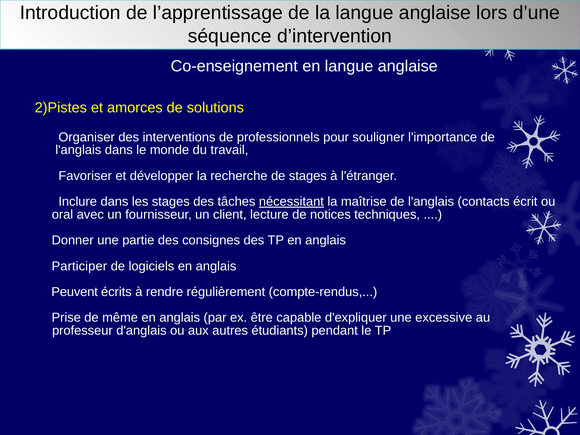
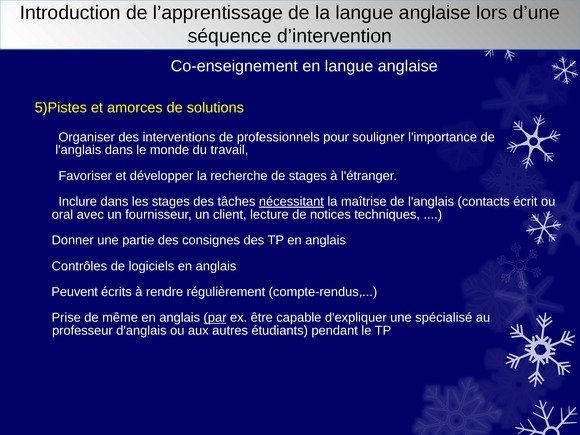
2)Pistes: 2)Pistes -> 5)Pistes (61, 108)
Participer: Participer -> Contrôles (79, 266)
par underline: none -> present (215, 318)
excessive: excessive -> spécialisé (444, 318)
